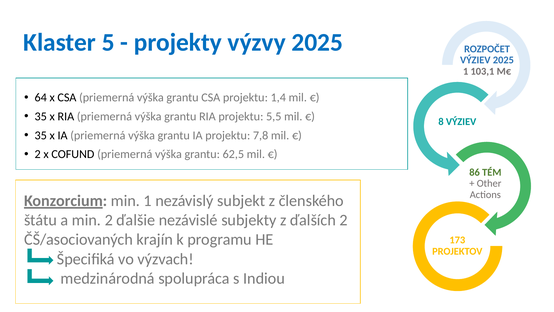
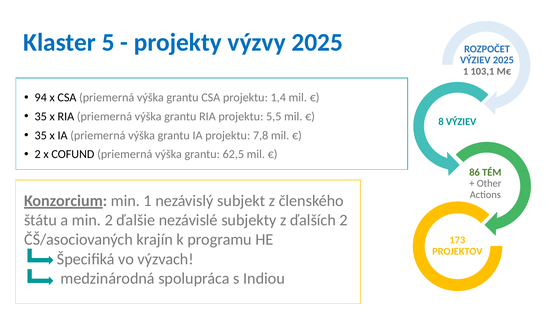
64: 64 -> 94 (41, 97)
